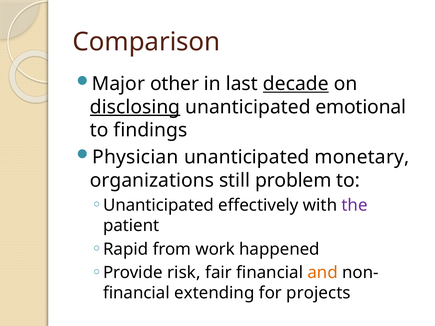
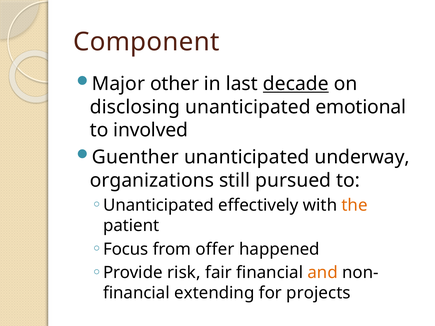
Comparison: Comparison -> Component (146, 42)
disclosing underline: present -> none (135, 107)
findings: findings -> involved (151, 130)
Physician: Physician -> Guenther (135, 157)
monetary: monetary -> underway (362, 157)
problem: problem -> pursued (293, 180)
the colour: purple -> orange (355, 205)
Rapid: Rapid -> Focus (126, 249)
work: work -> offer (215, 249)
